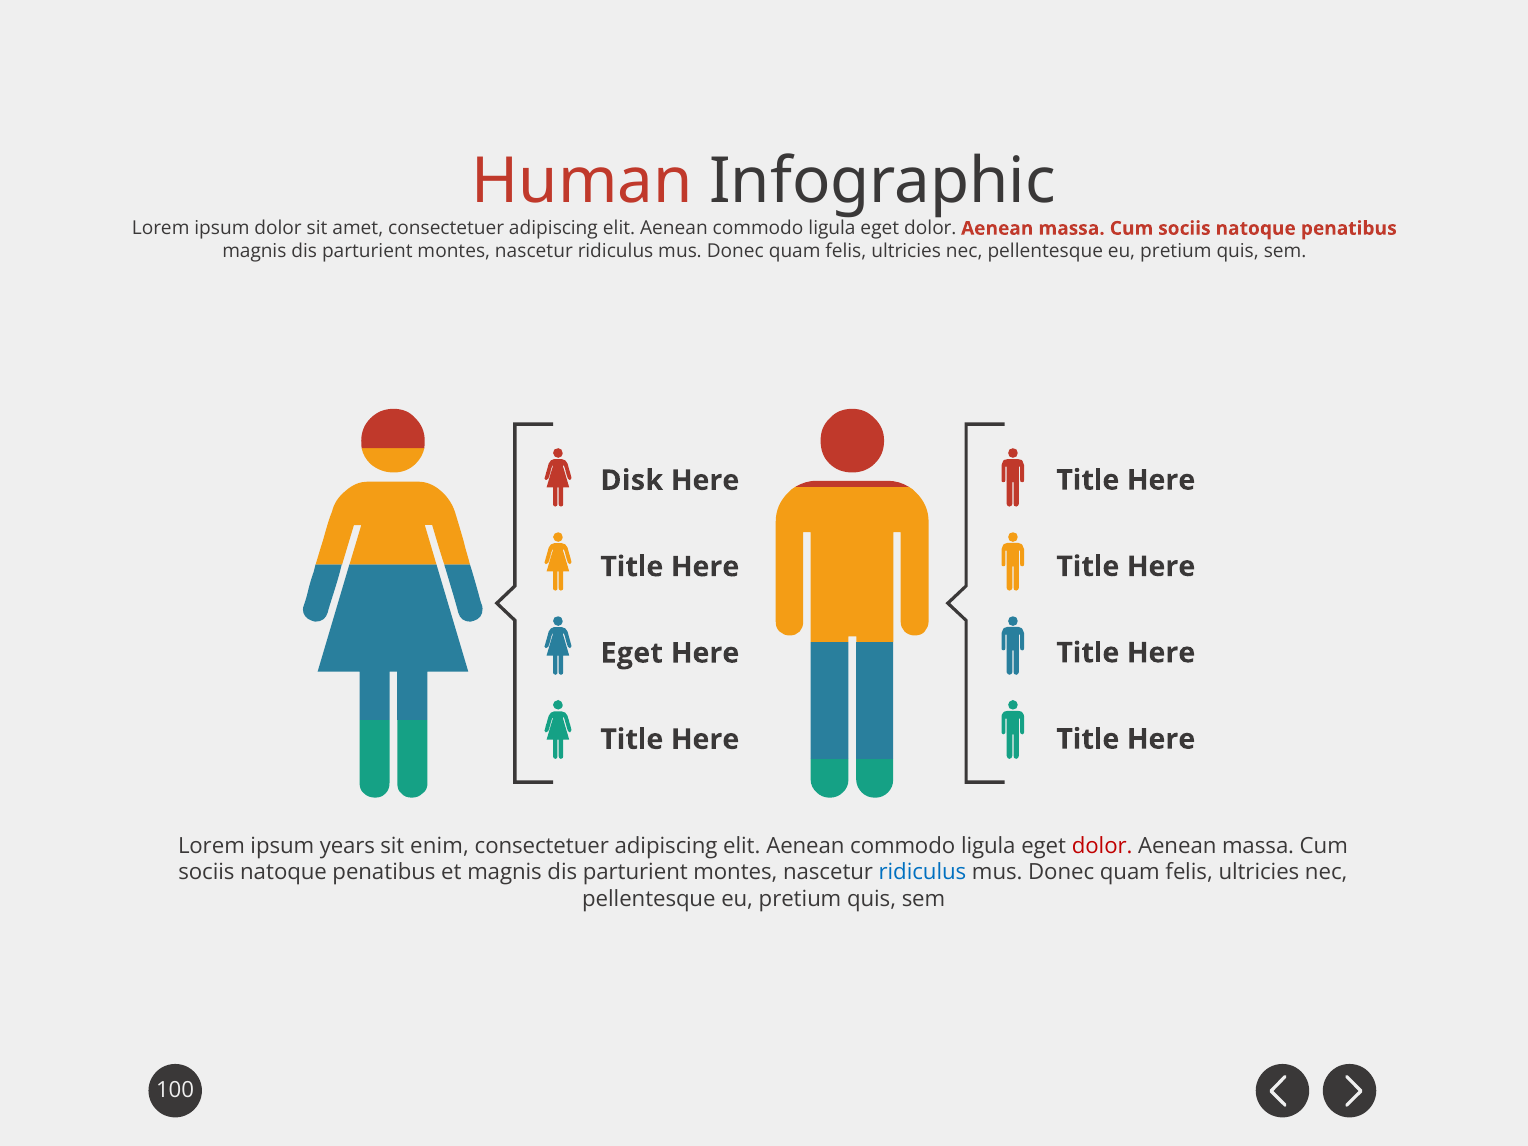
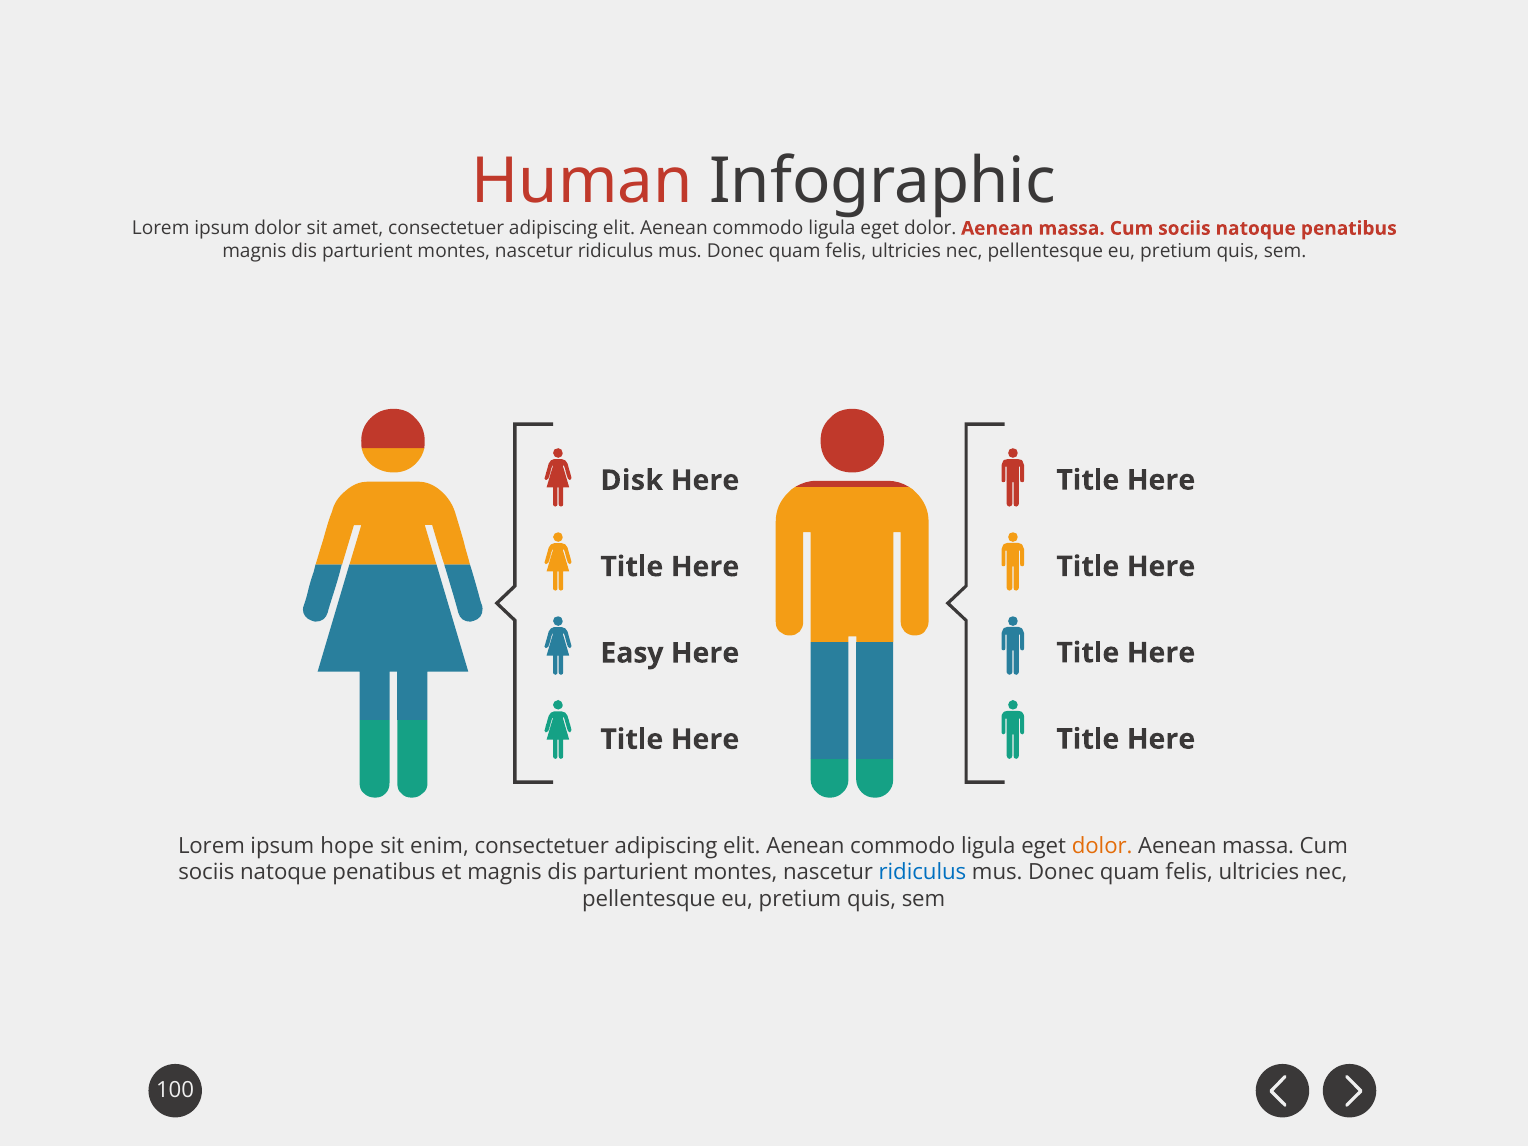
Eget: Eget -> Easy (632, 653)
years: years -> hope (347, 846)
dolor colour: red -> orange (1102, 846)
